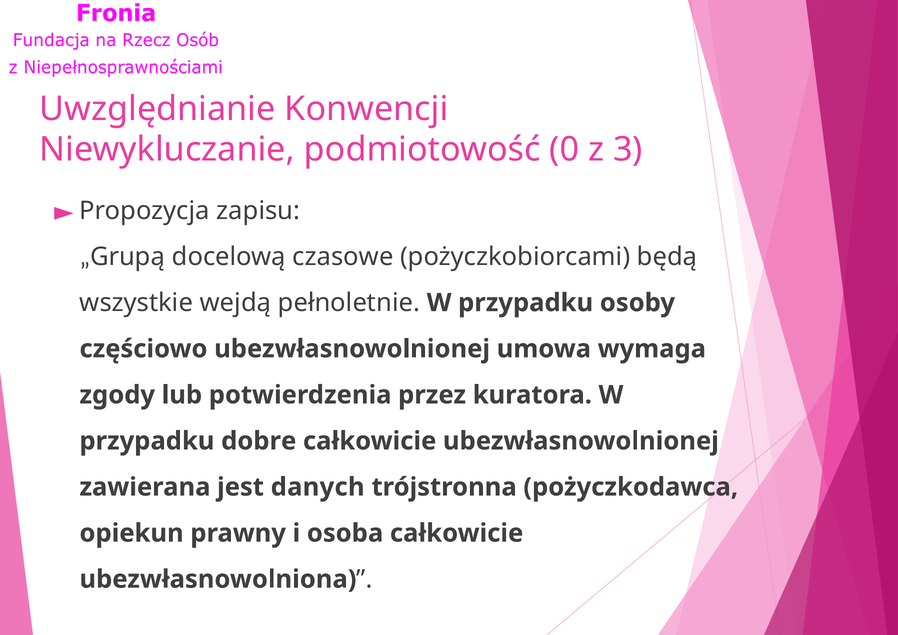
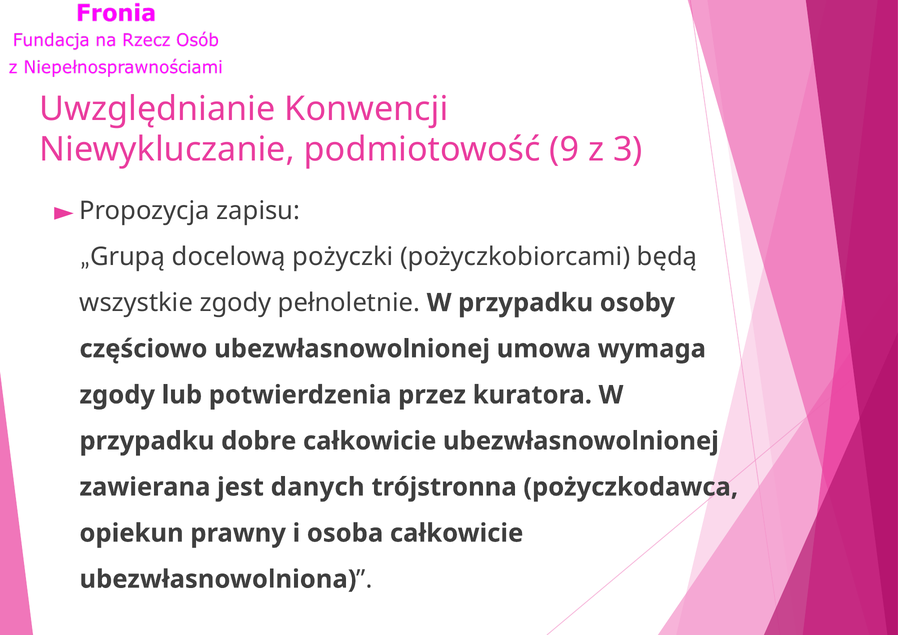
0: 0 -> 9 (564, 150)
czasowe: czasowe -> pożyczki (343, 257)
wszystkie wejdą: wejdą -> zgody (236, 303)
